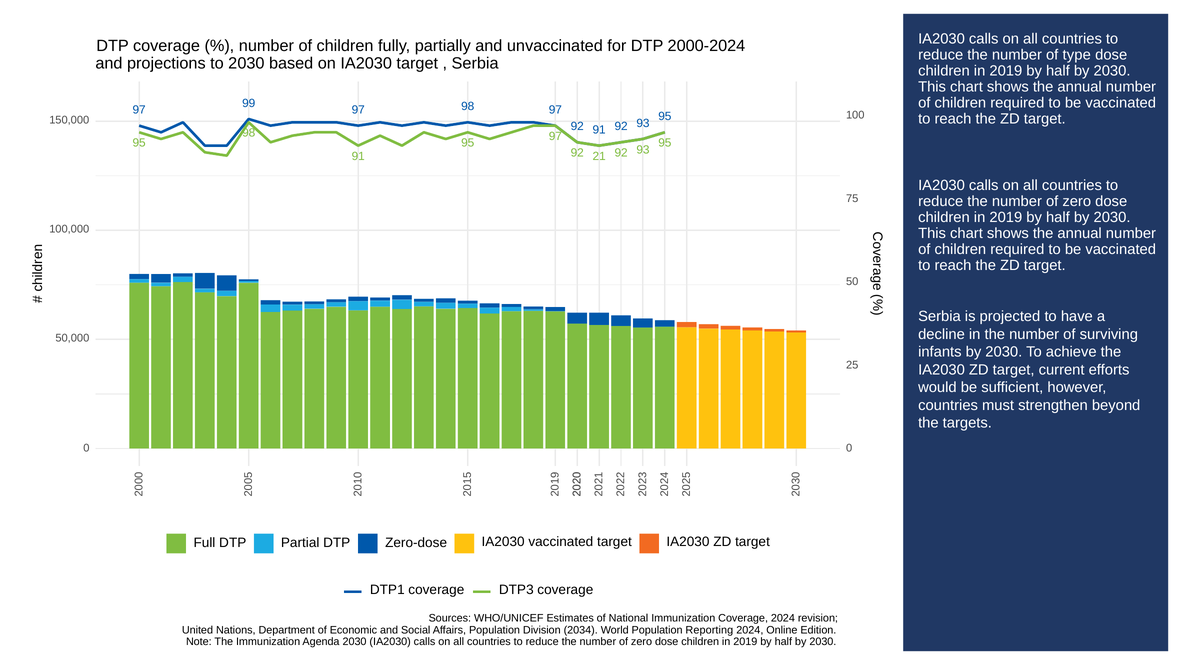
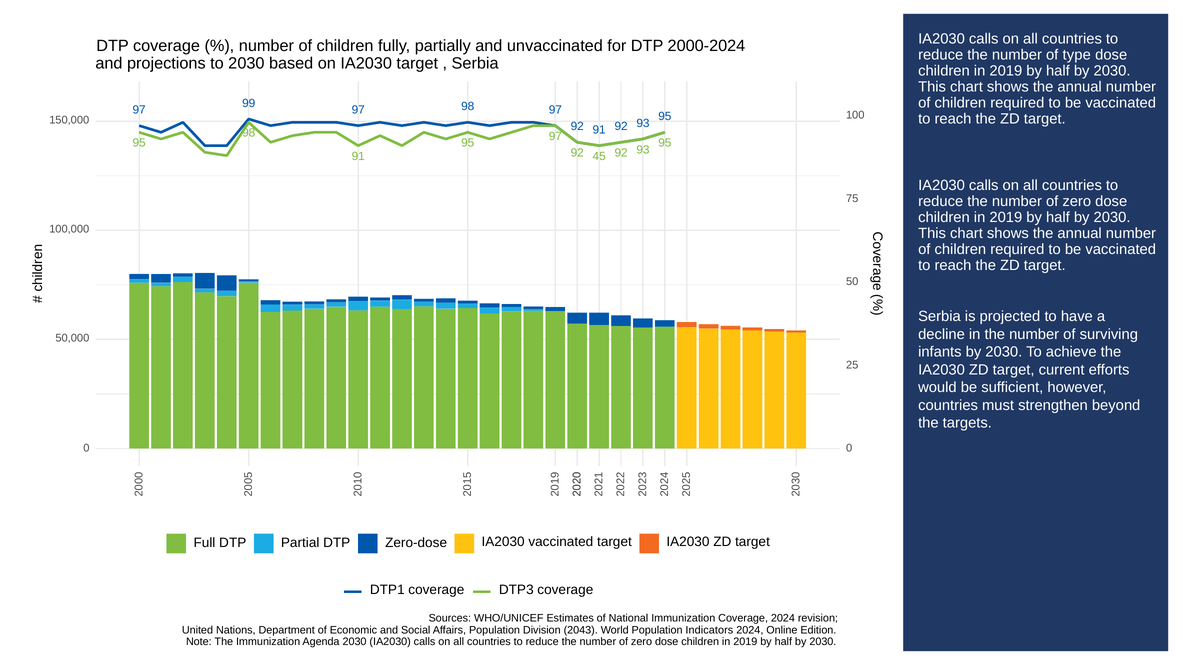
21: 21 -> 45 (599, 156)
2034: 2034 -> 2043 (581, 630)
Reporting: Reporting -> Indicators (709, 630)
